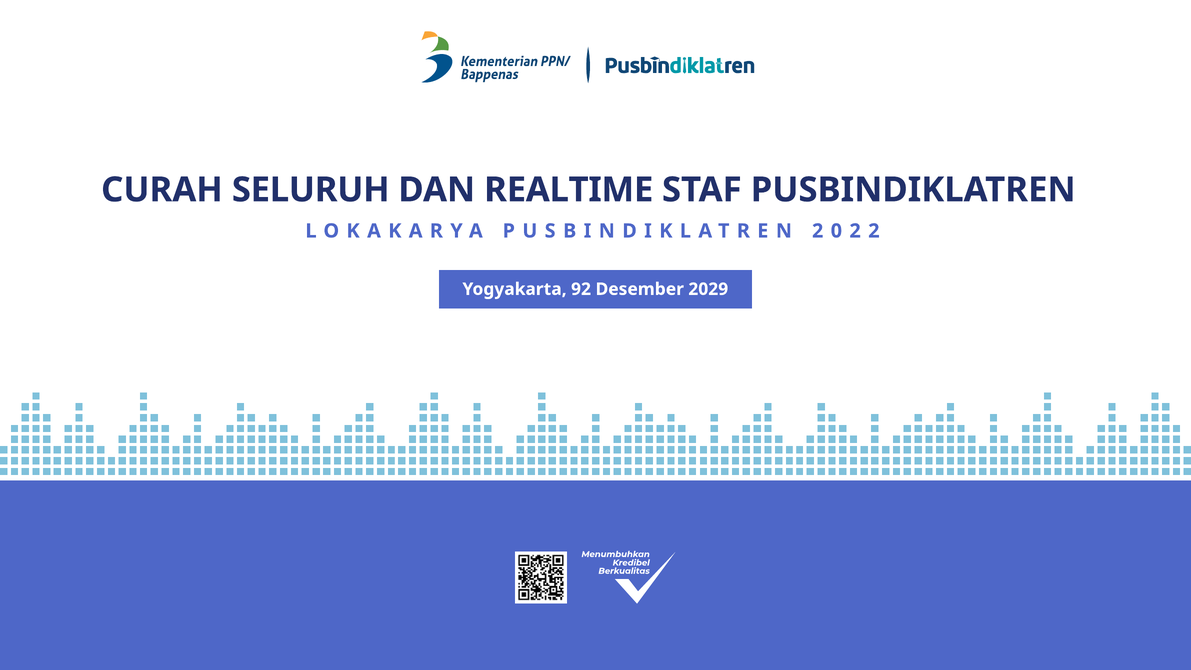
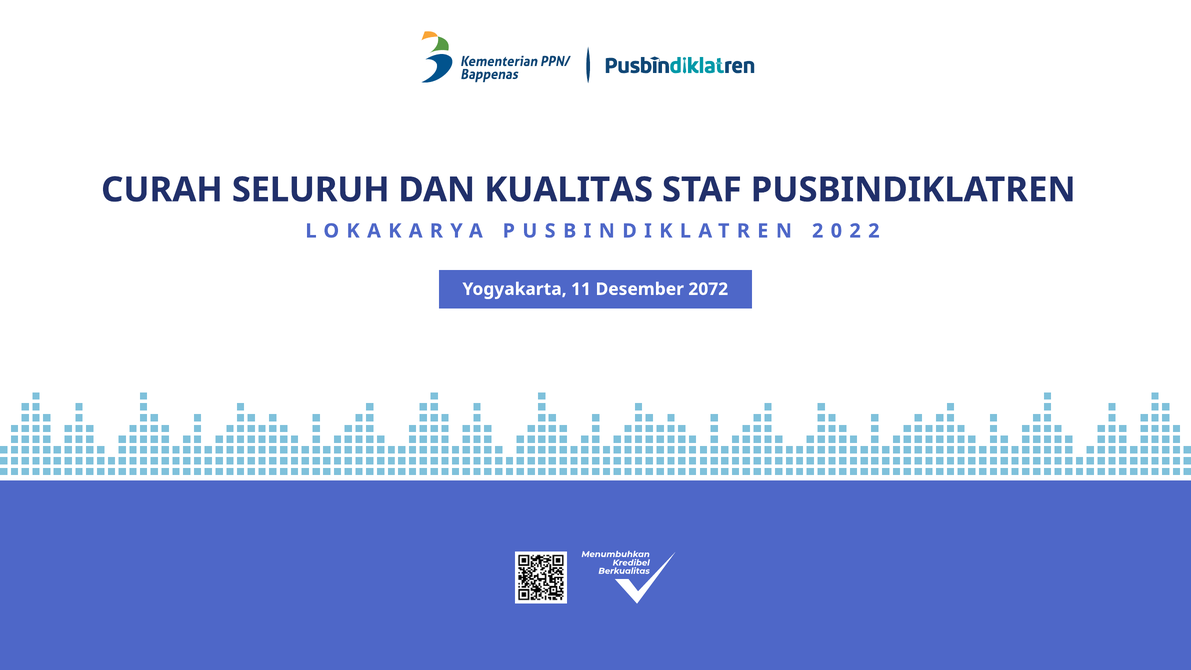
REALTIME: REALTIME -> KUALITAS (569, 190)
92: 92 -> 11 (581, 289)
2029: 2029 -> 2072 (708, 289)
